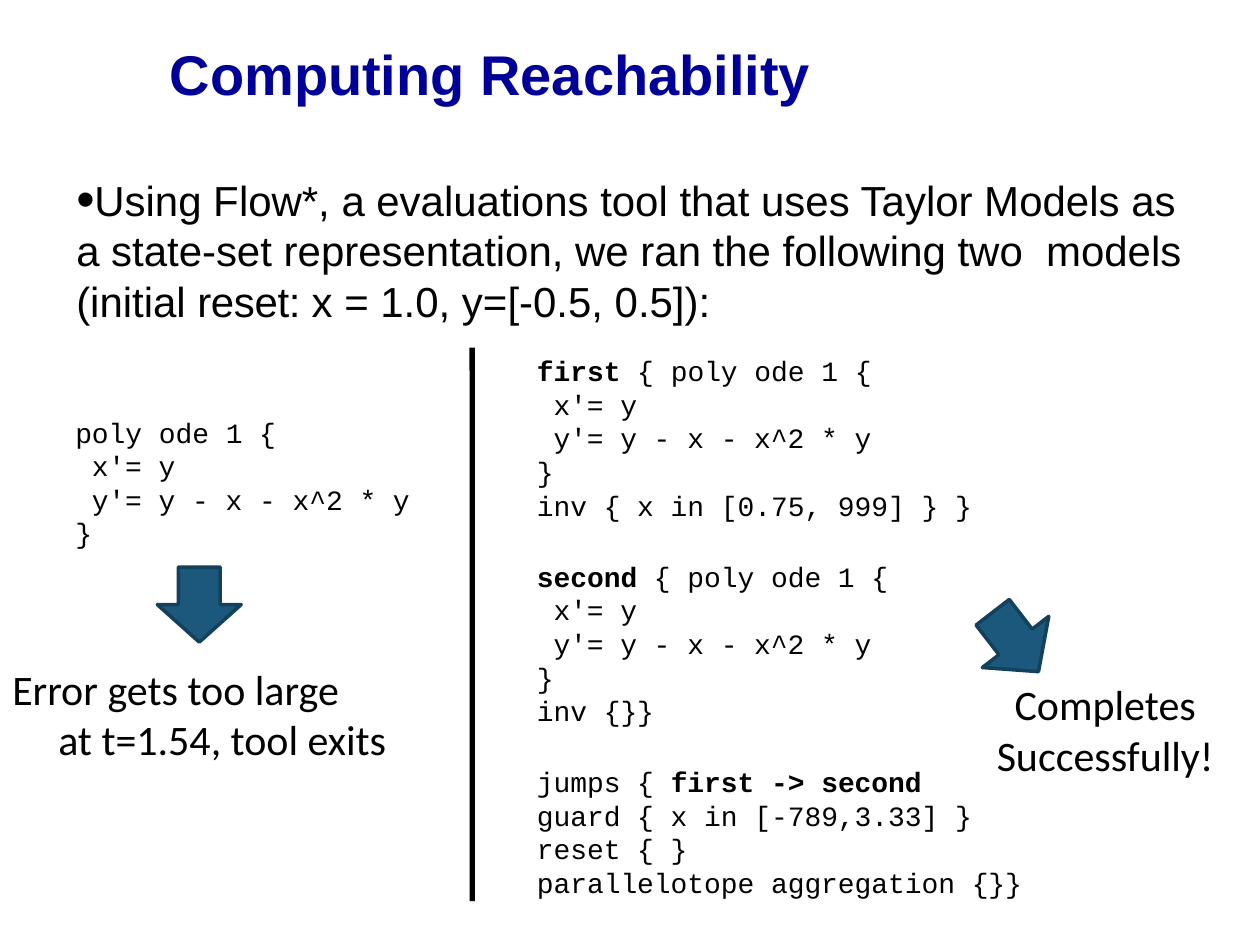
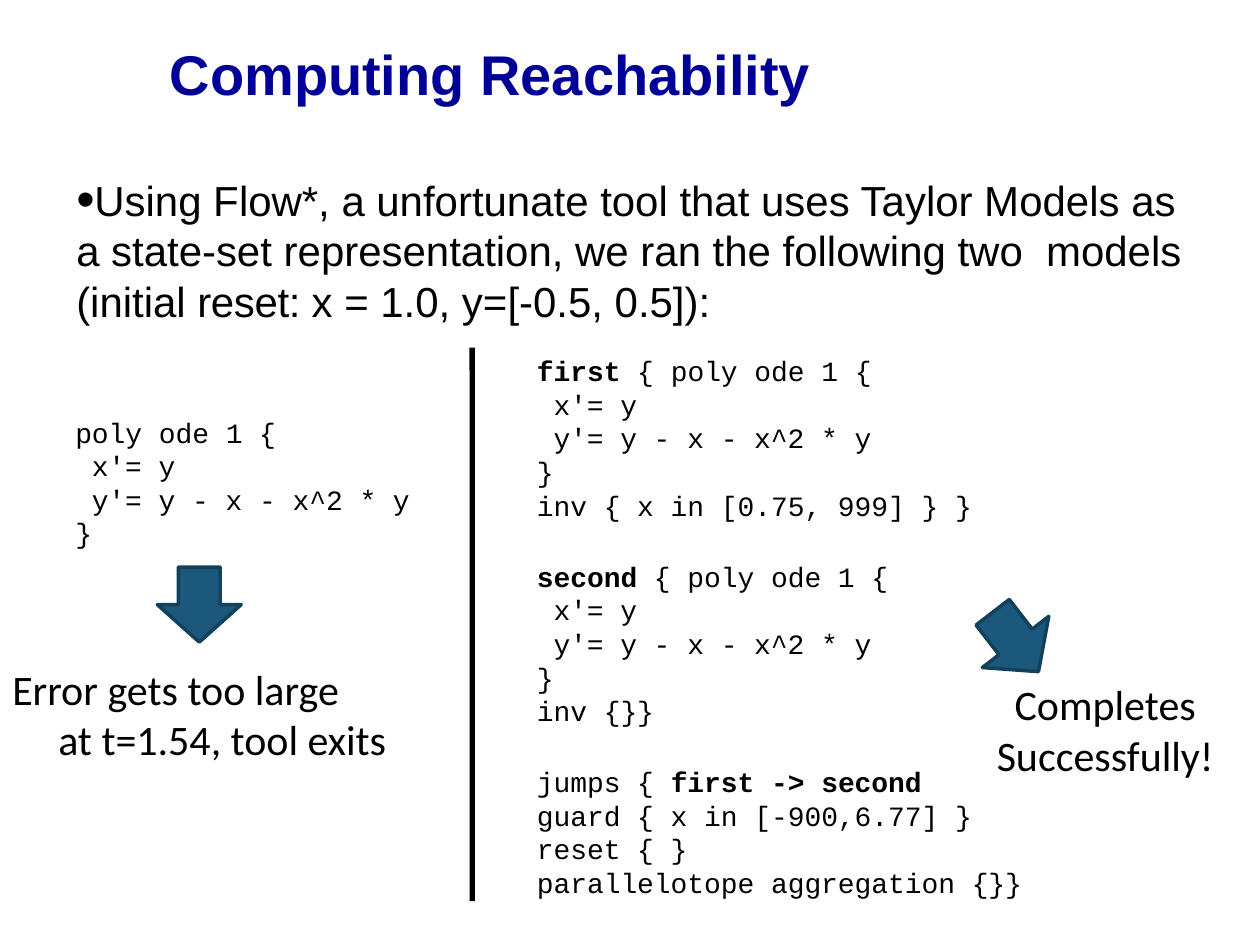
evaluations: evaluations -> unfortunate (483, 203)
-789,3.33: -789,3.33 -> -900,6.77 (846, 817)
